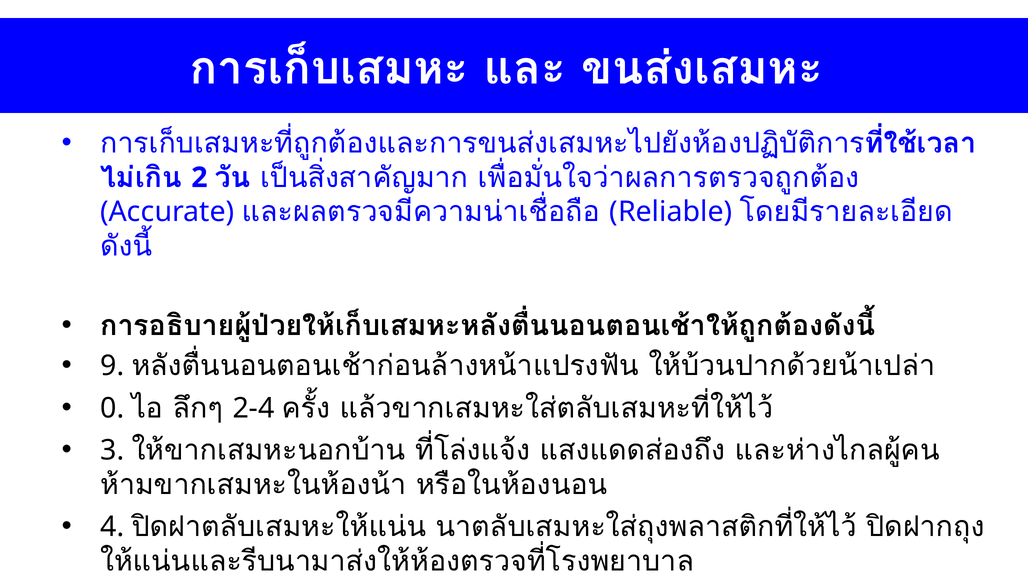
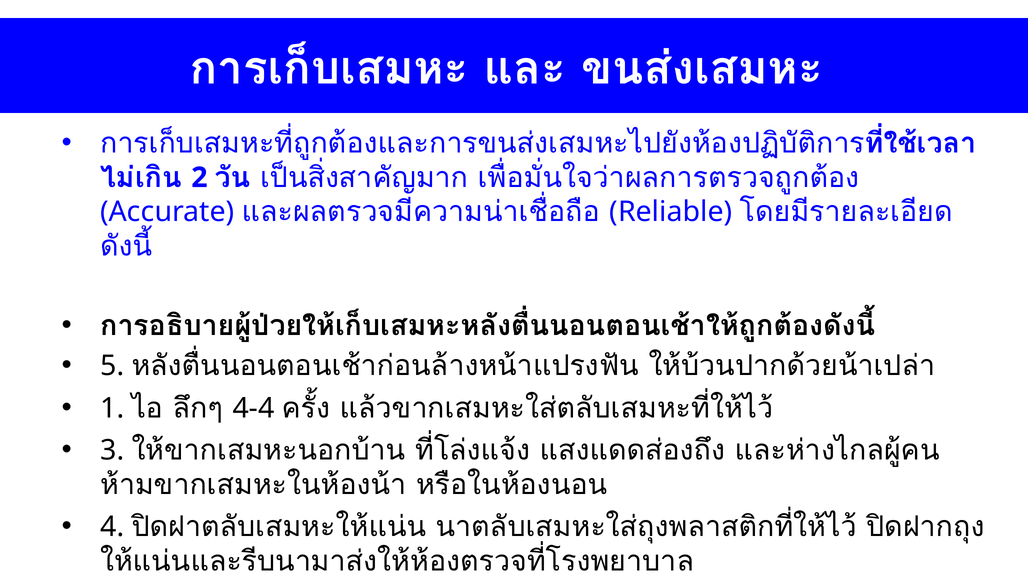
9: 9 -> 5 (112, 366)
0: 0 -> 1 (112, 408)
2-4: 2-4 -> 4-4 (253, 408)
